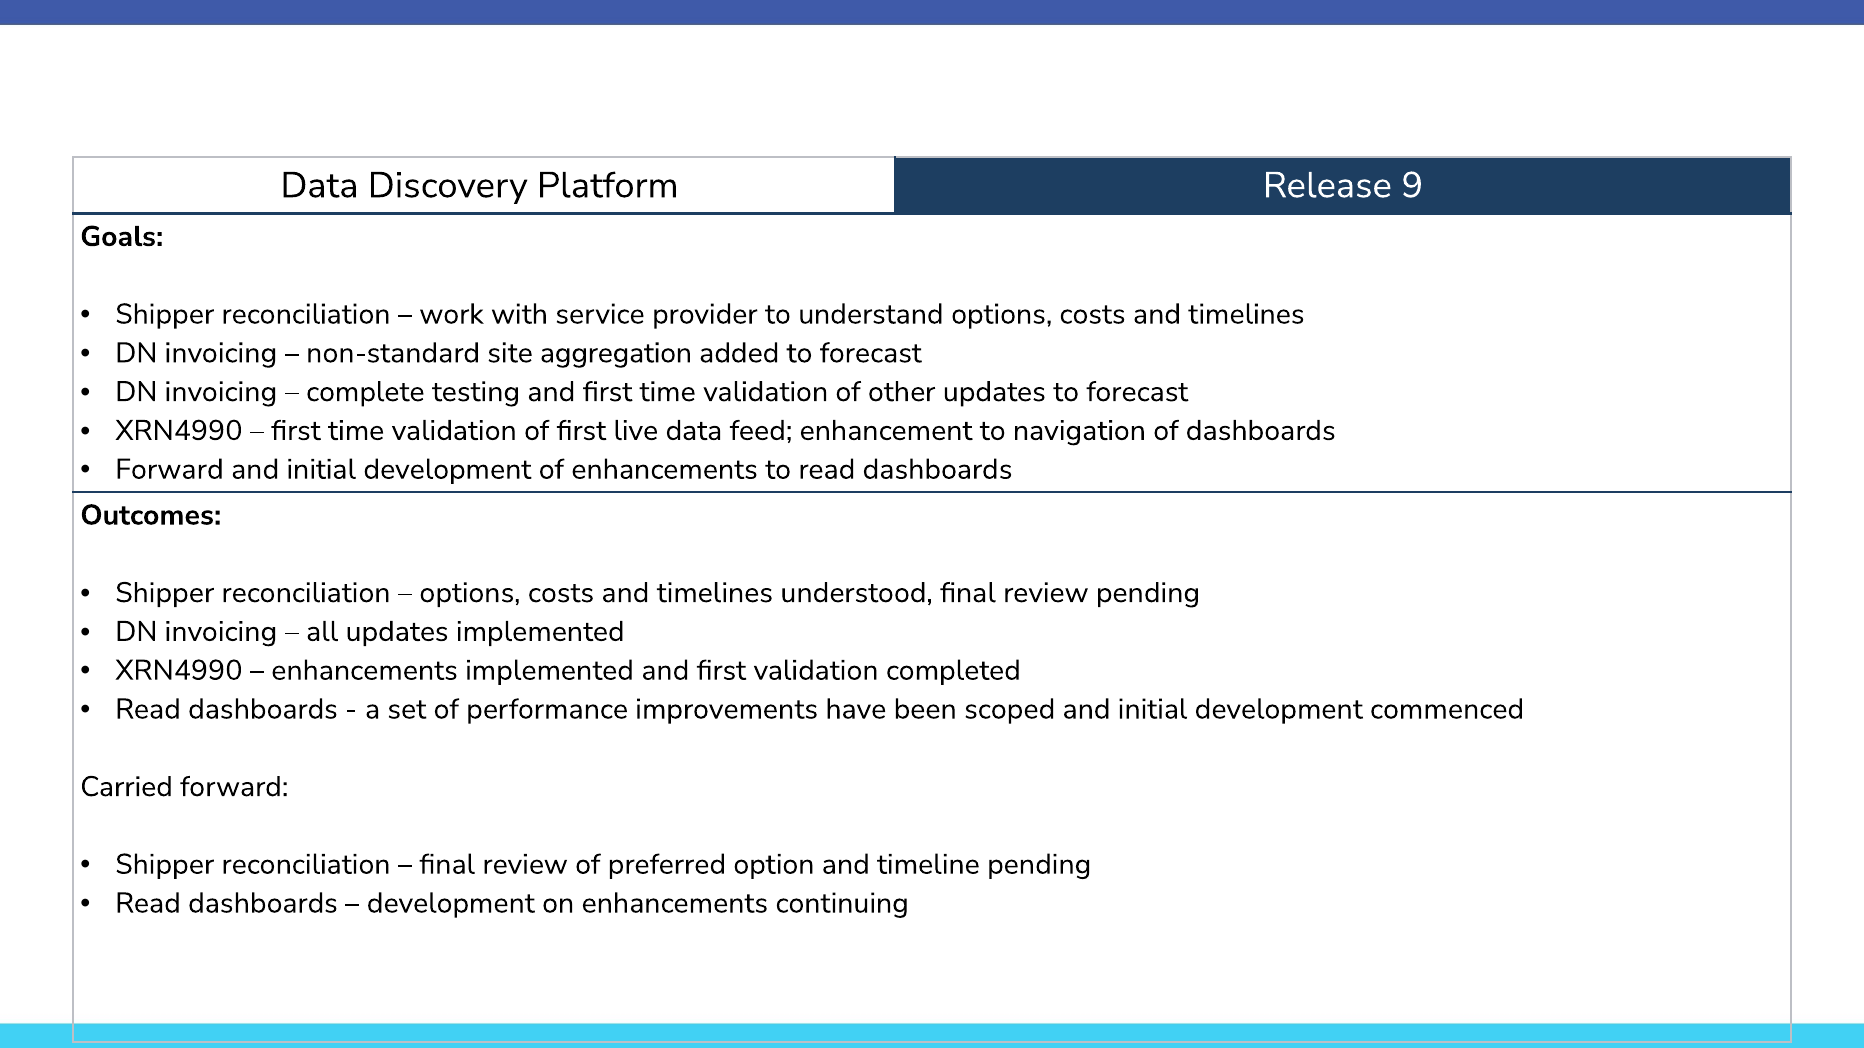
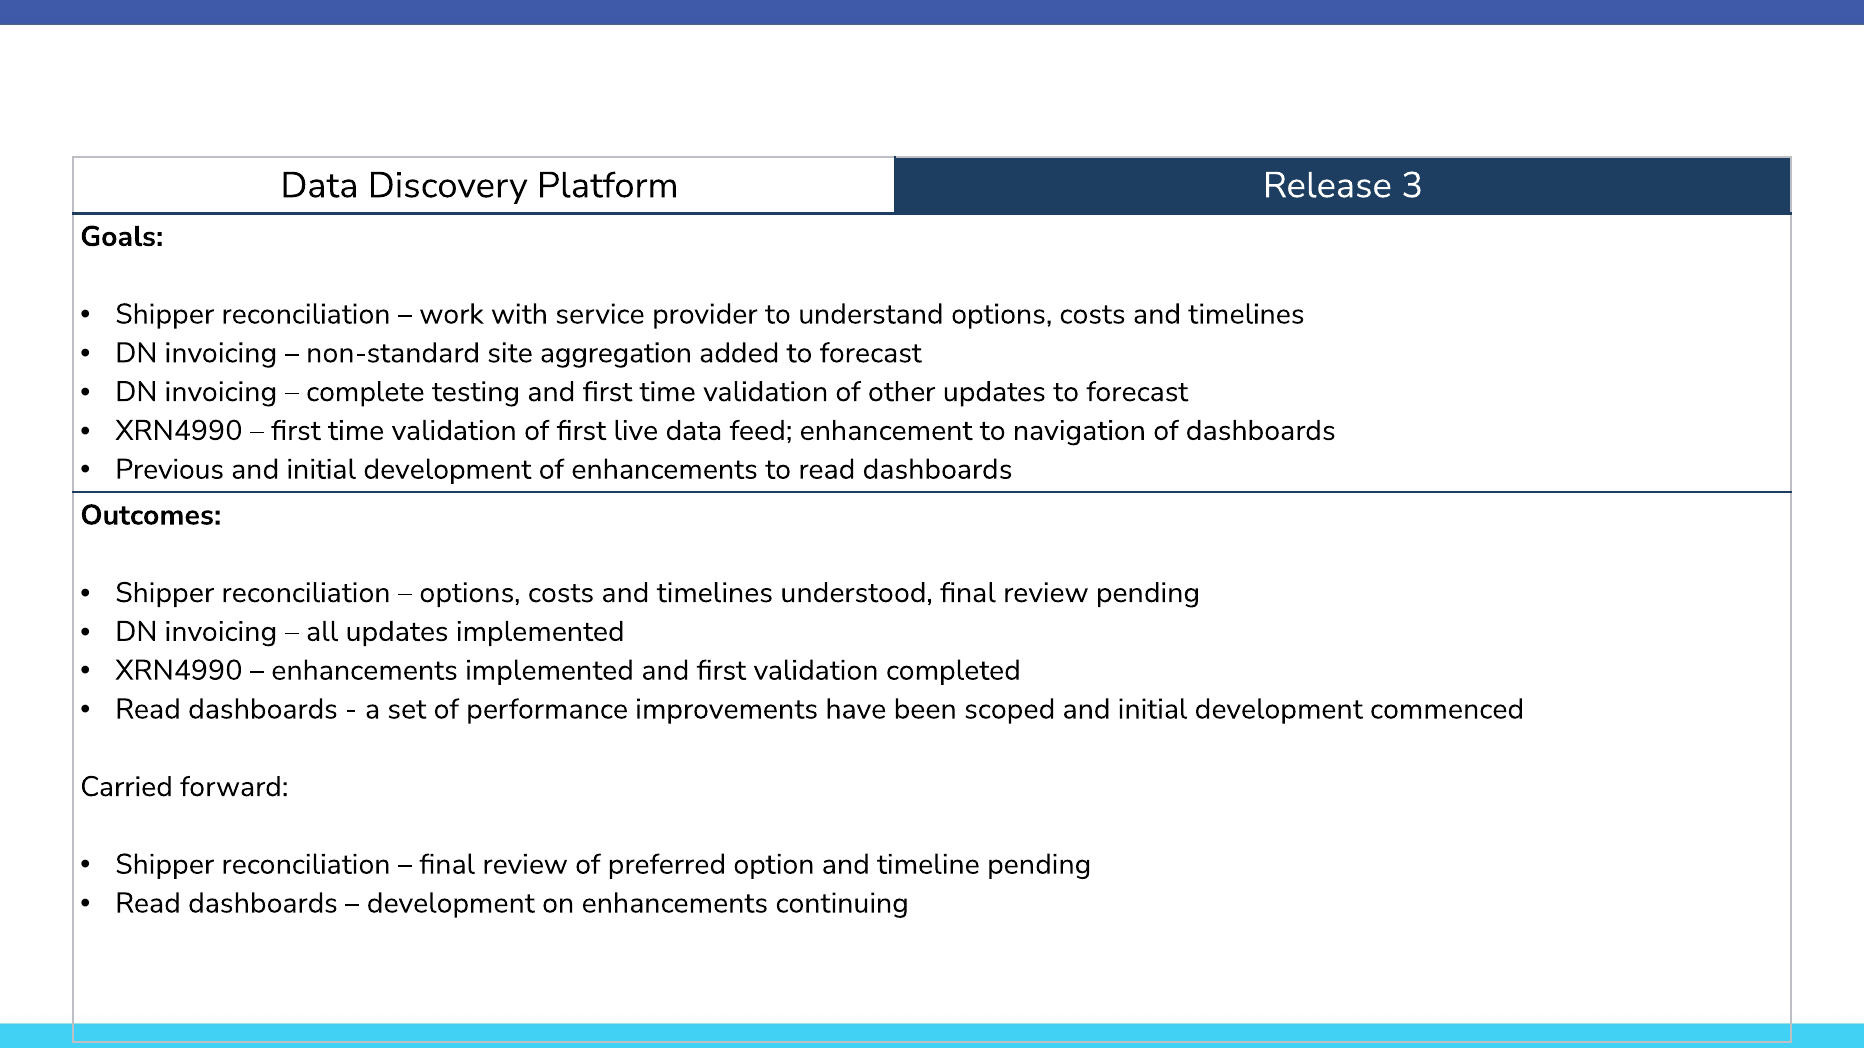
9: 9 -> 3 (1412, 185)
Forward: Forward -> Previous (170, 470)
